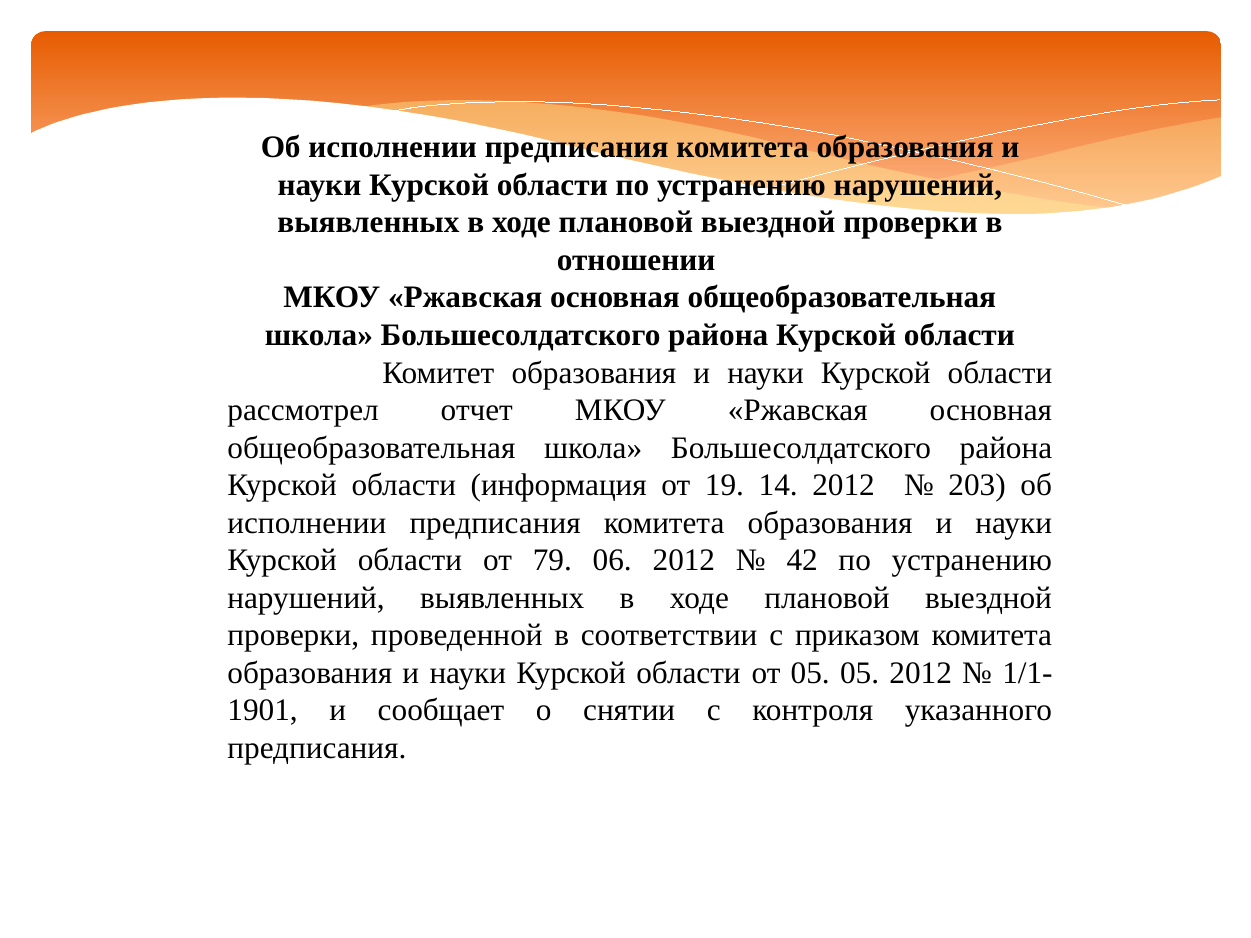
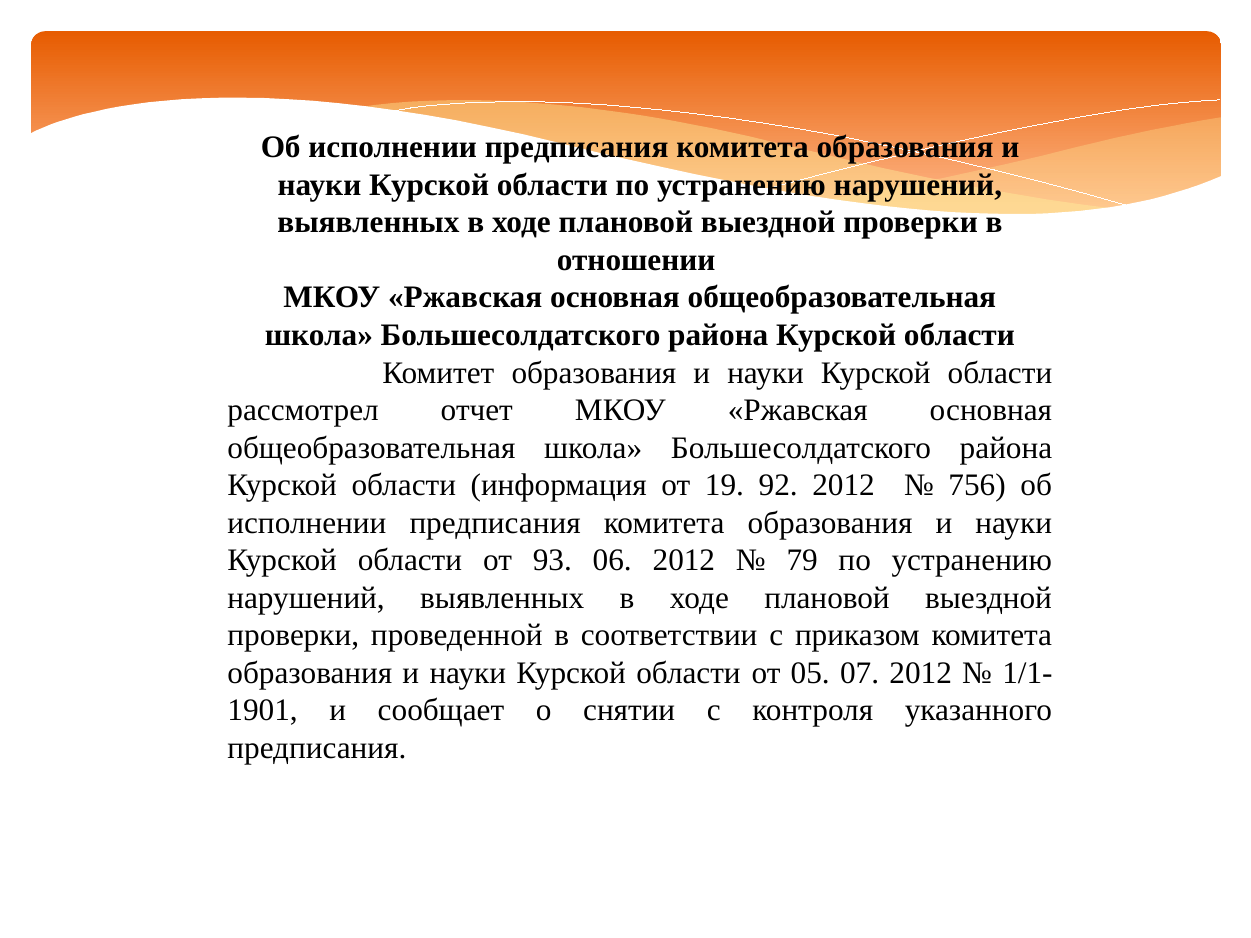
14: 14 -> 92 (778, 485)
203: 203 -> 756 (977, 485)
79: 79 -> 93 (552, 560)
42: 42 -> 79 (802, 560)
05 05: 05 -> 07 (860, 673)
